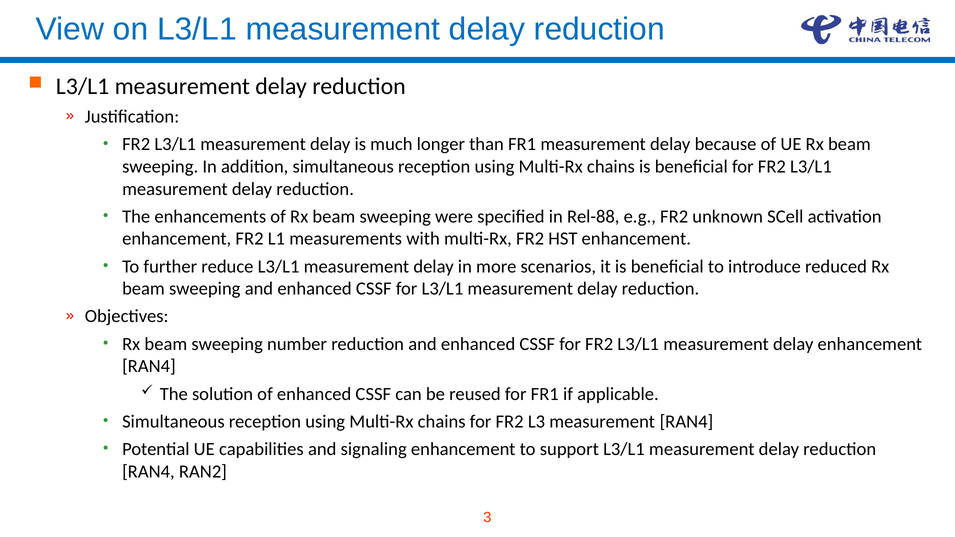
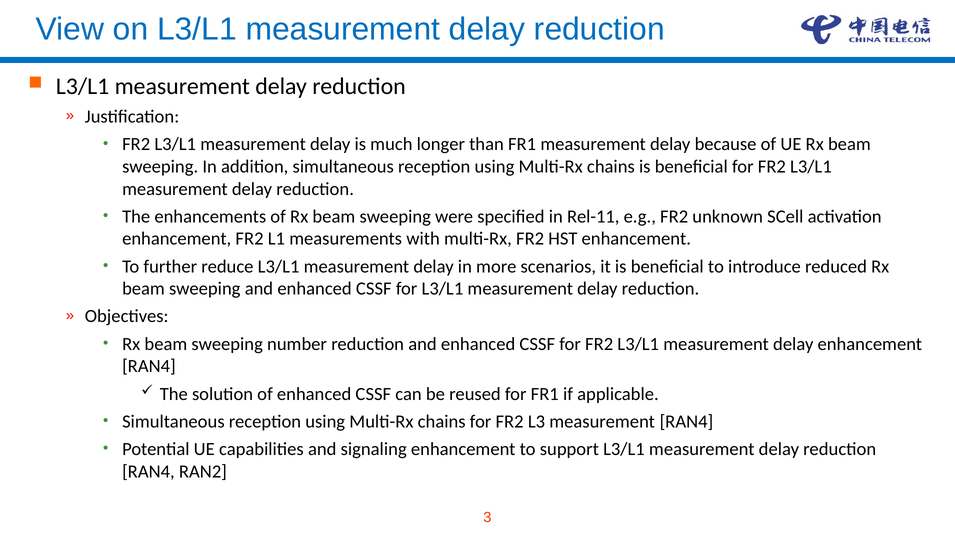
Rel-88: Rel-88 -> Rel-11 (593, 217)
